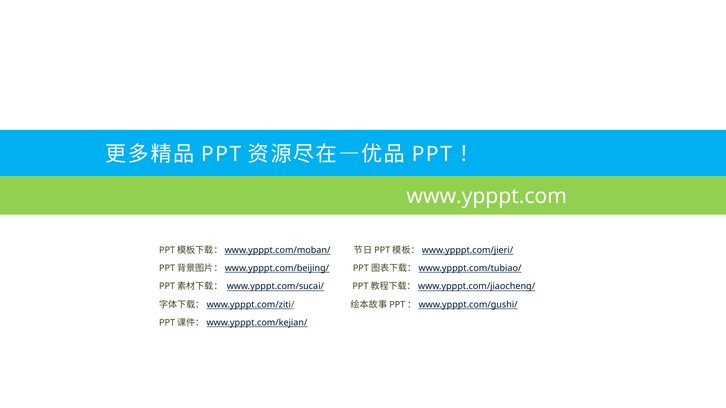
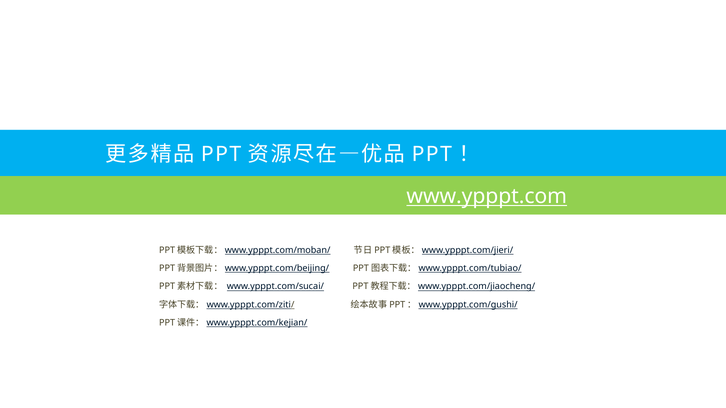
www.ypppt.com underline: none -> present (487, 197)
